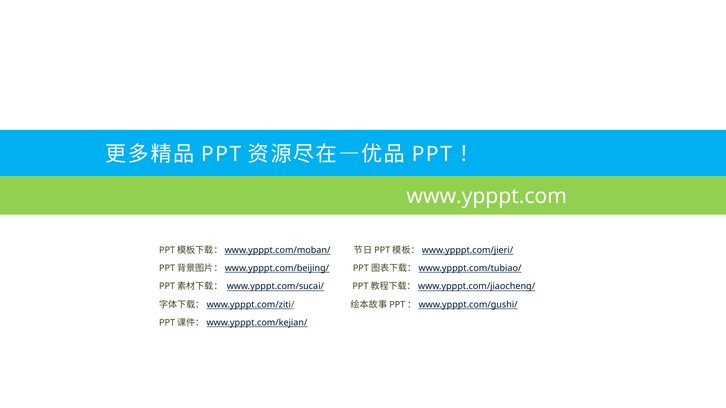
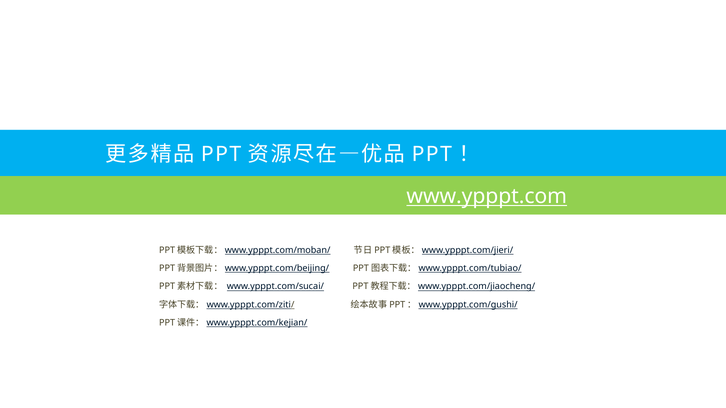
www.ypppt.com underline: none -> present (487, 197)
